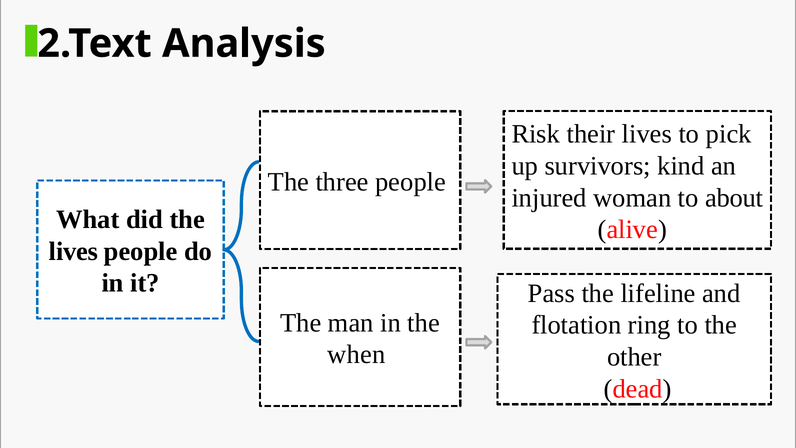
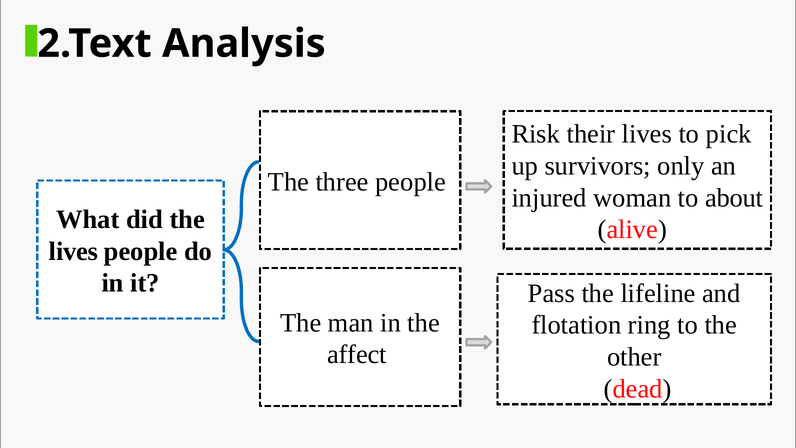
kind: kind -> only (681, 166)
when: when -> affect (357, 355)
